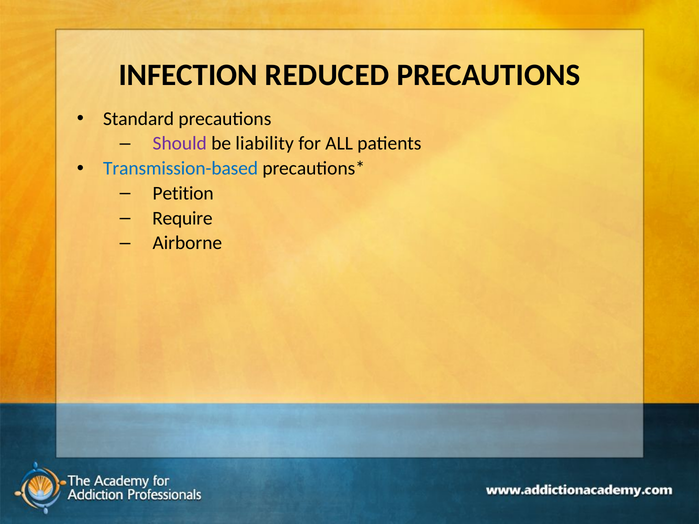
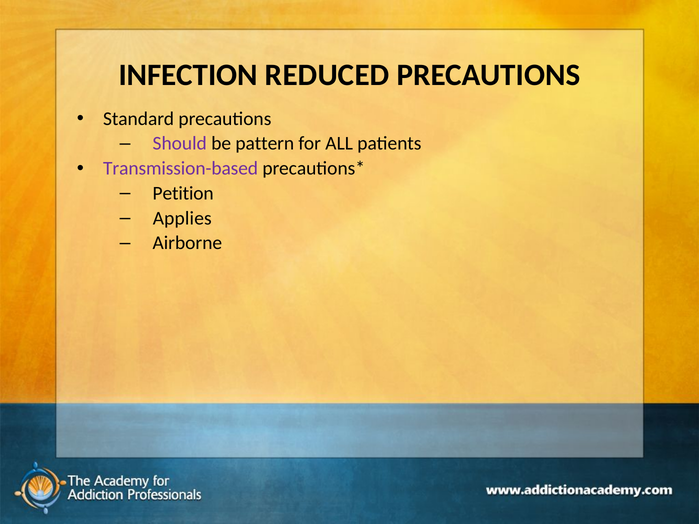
liability: liability -> pattern (265, 144)
Transmission-based colour: blue -> purple (181, 169)
Require: Require -> Applies (182, 218)
